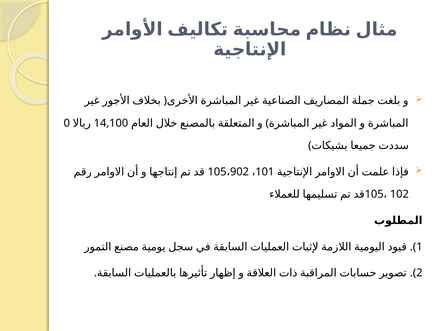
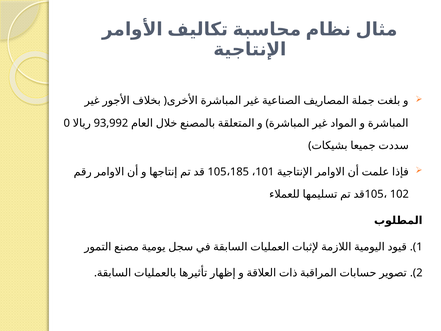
14,100: 14,100 -> 93,992 (111, 123)
902: 902 -> 185 (240, 172)
